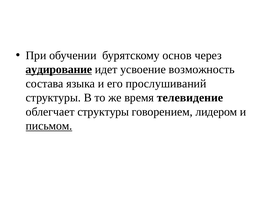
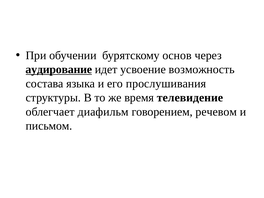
прослушиваний: прослушиваний -> прослушивания (166, 84)
облегчает структуры: структуры -> диафильм (103, 112)
лидером: лидером -> речевом (216, 112)
письмом underline: present -> none (49, 126)
